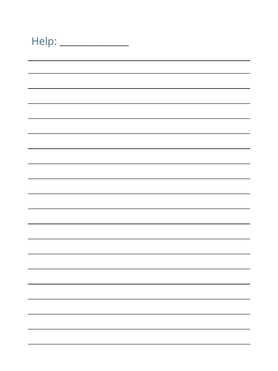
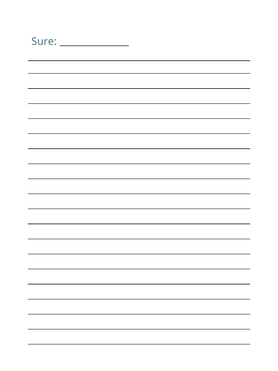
Help: Help -> Sure (44, 41)
